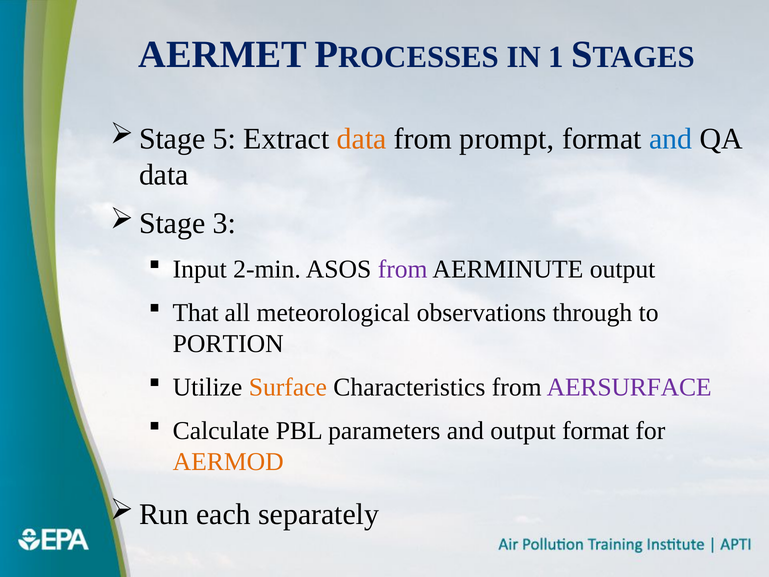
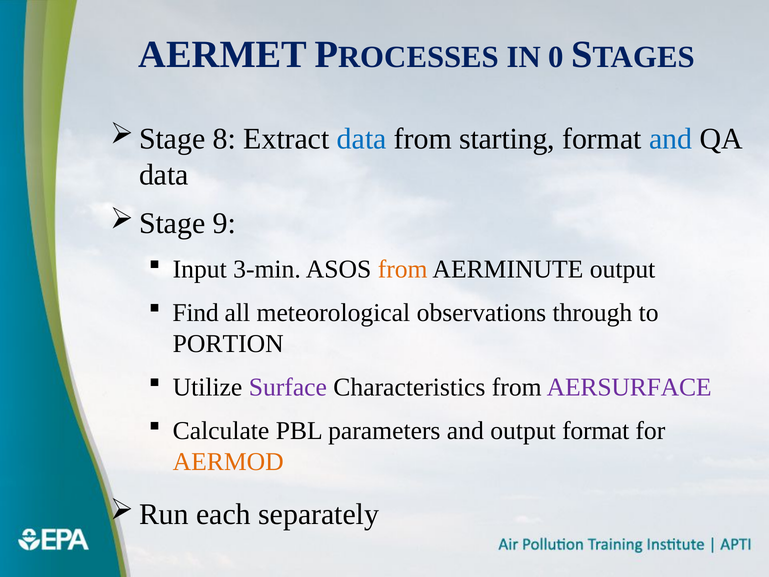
1: 1 -> 0 (556, 57)
5: 5 -> 8 (224, 139)
data colour: orange -> blue (362, 139)
prompt: prompt -> starting (507, 139)
3: 3 -> 9 (224, 223)
2-min: 2-min -> 3-min (267, 269)
from colour: purple -> orange (403, 269)
That: That -> Find (196, 313)
Surface colour: orange -> purple (288, 387)
